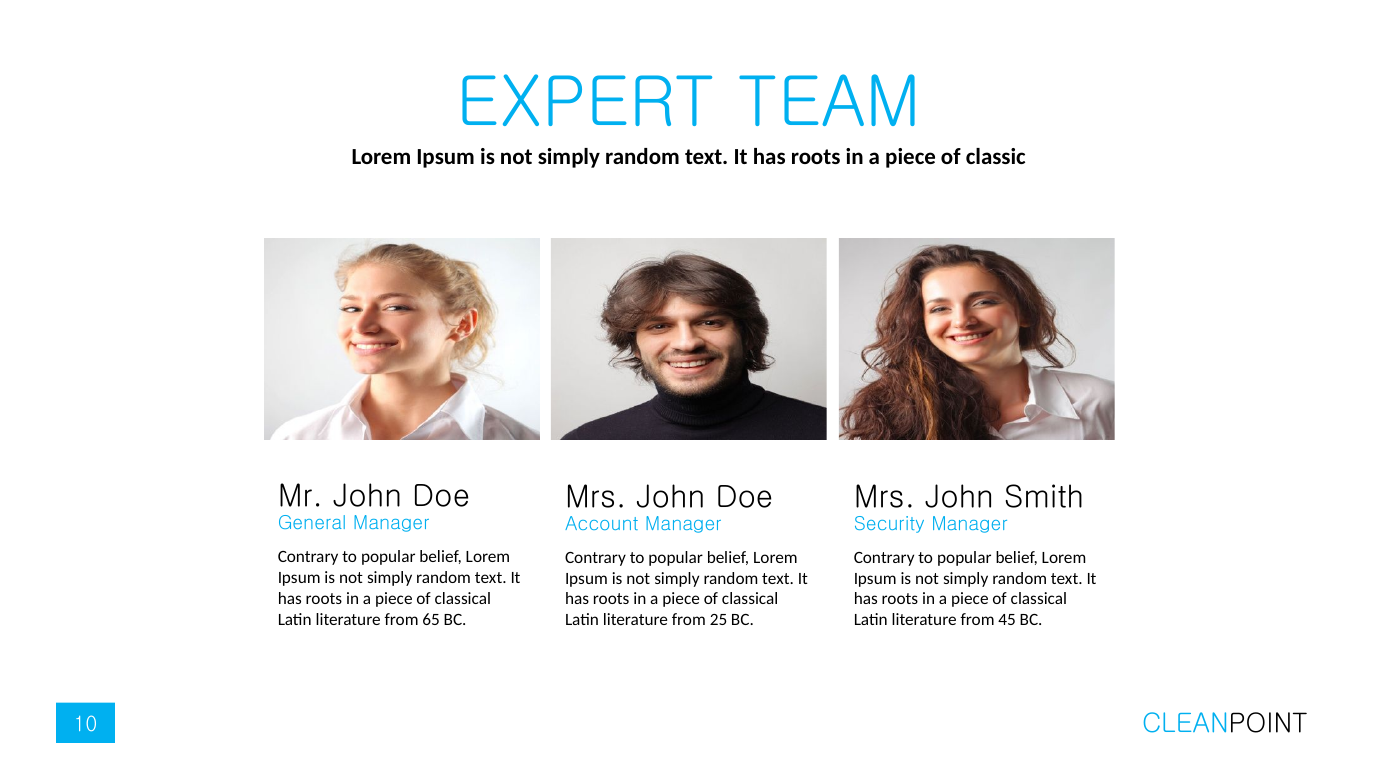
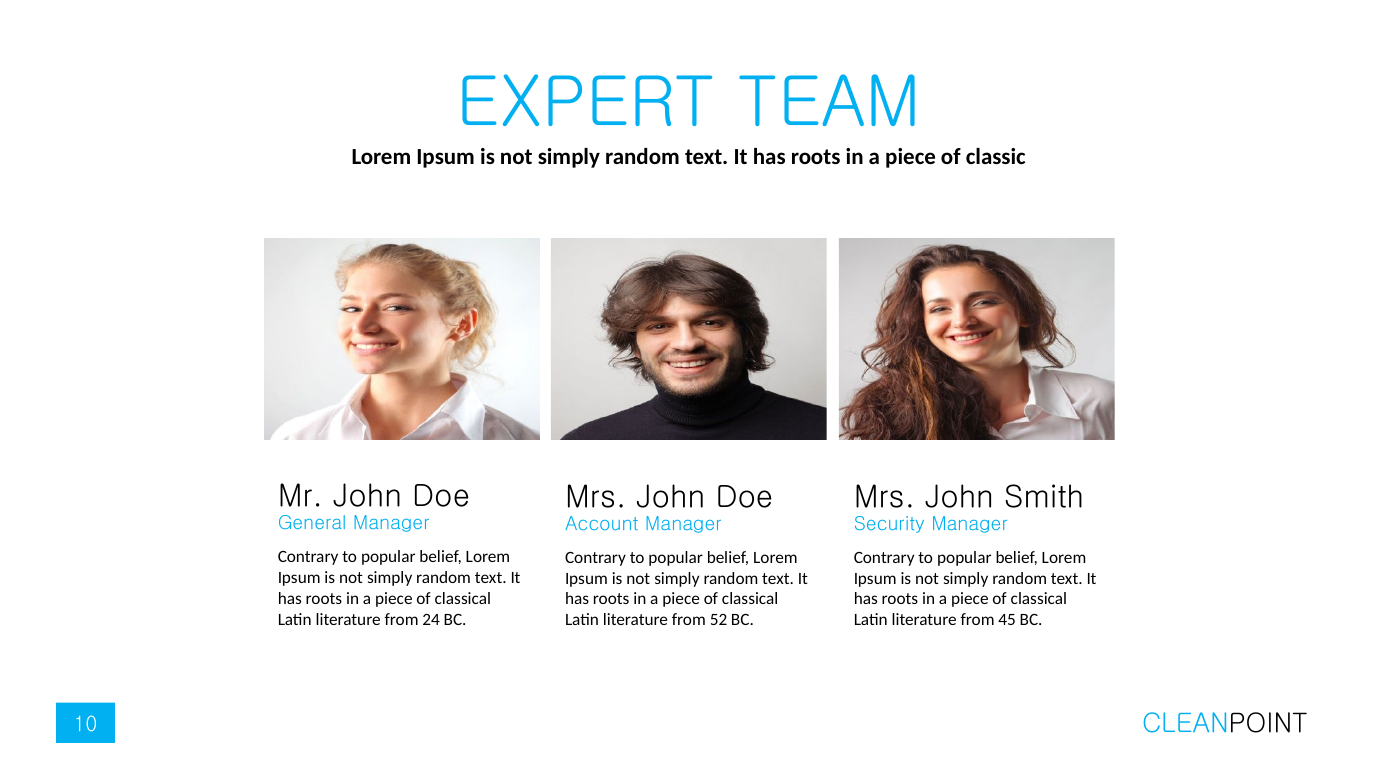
65: 65 -> 24 (431, 619)
25: 25 -> 52 (719, 620)
